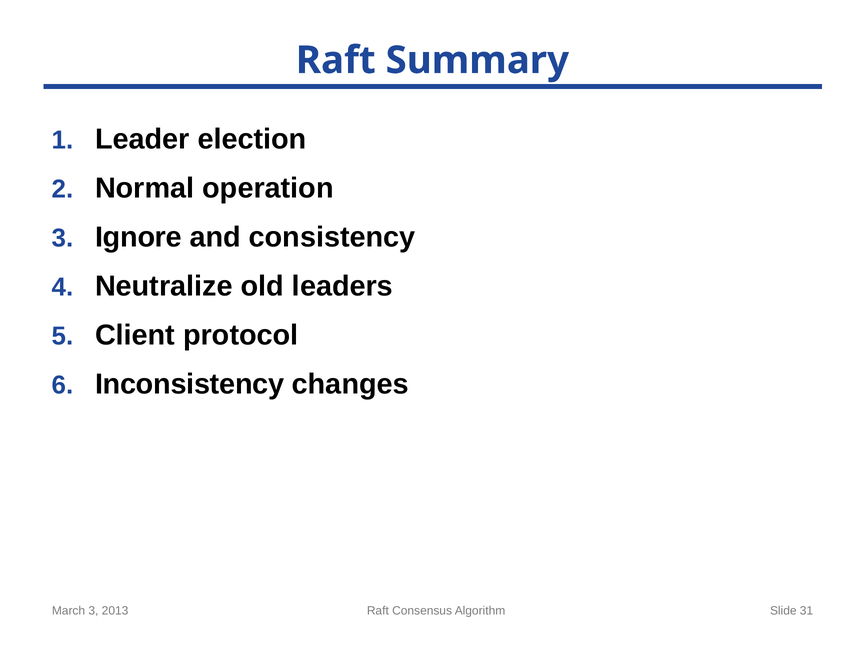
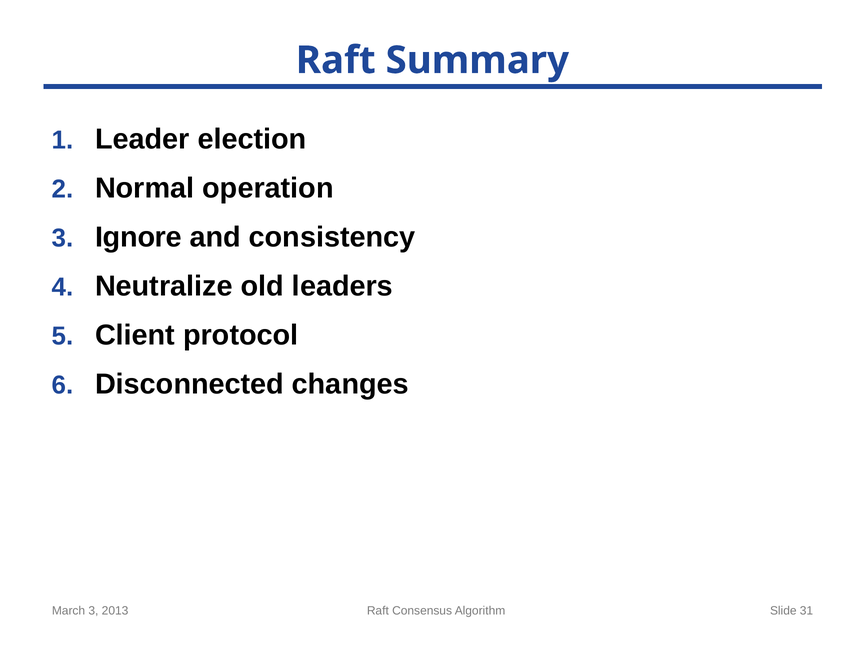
Inconsistency: Inconsistency -> Disconnected (190, 384)
